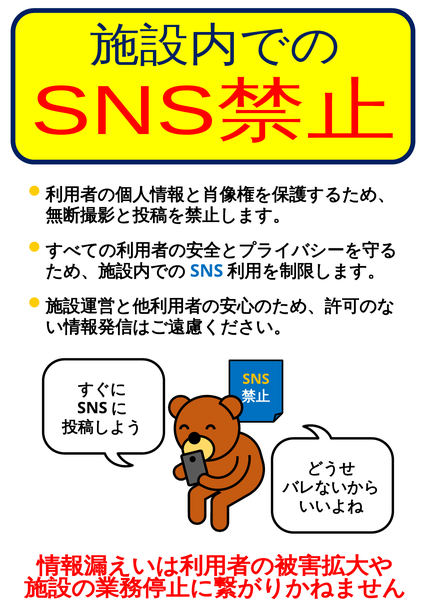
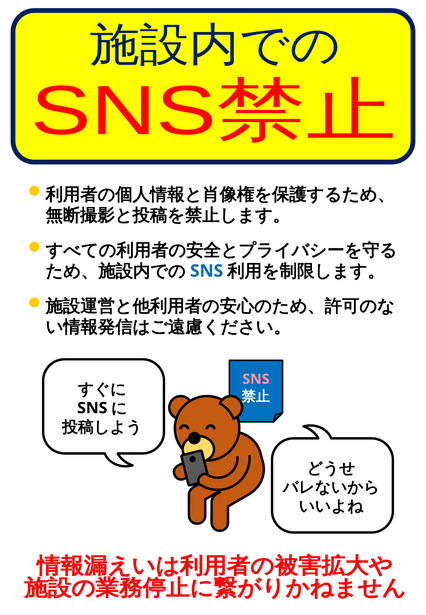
SNS colour: yellow -> pink (256, 379)
